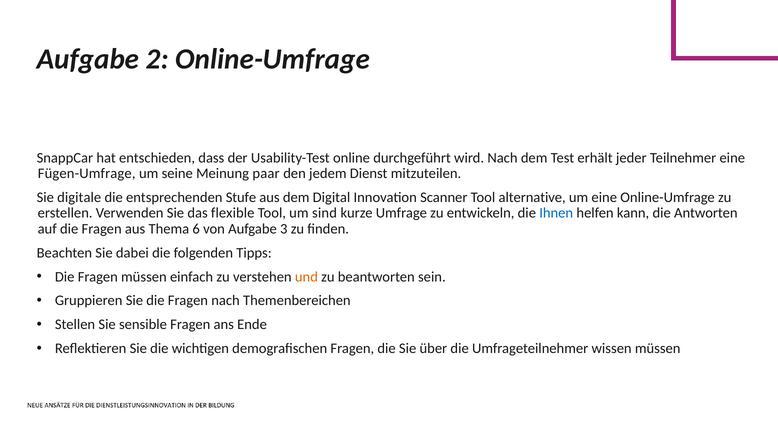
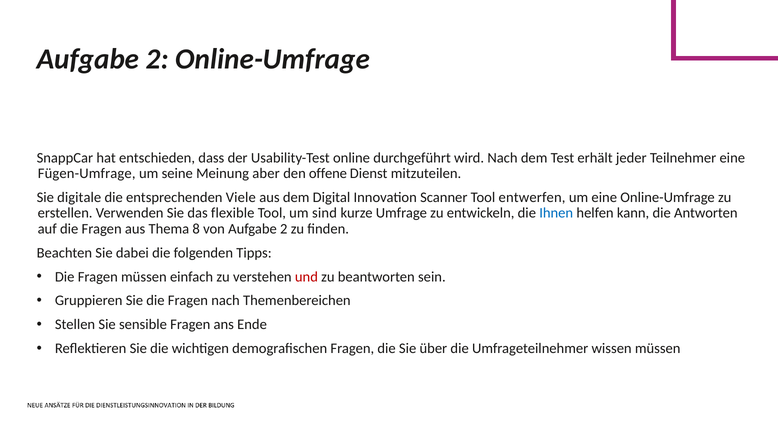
paar: paar -> aber (266, 173)
jedem: jedem -> offene (328, 173)
Stufe: Stufe -> Viele (241, 197)
alternative: alternative -> entwerfen (532, 197)
6: 6 -> 8 (196, 229)
von Aufgabe 3: 3 -> 2 (284, 229)
und colour: orange -> red (306, 276)
